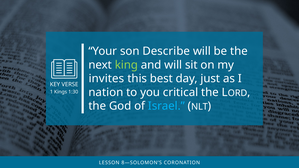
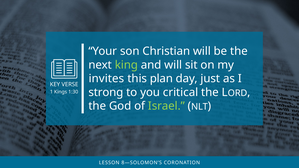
Describe: Describe -> Christian (166, 51)
best: best -> plan (161, 79)
nation: nation -> strong (106, 92)
Israel colour: light blue -> light green (166, 106)
